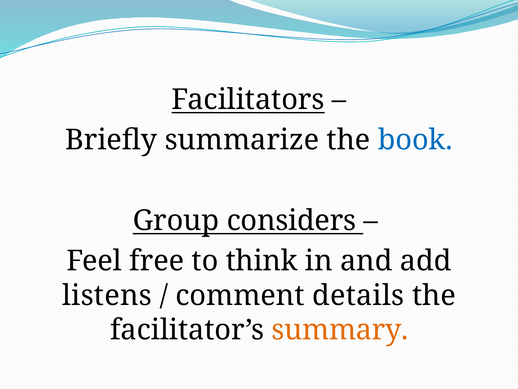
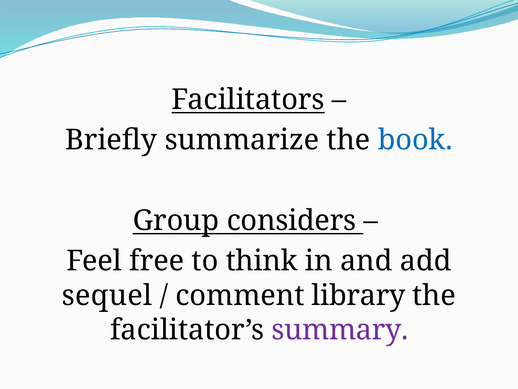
listens: listens -> sequel (107, 295)
details: details -> library (358, 295)
summary colour: orange -> purple (340, 330)
